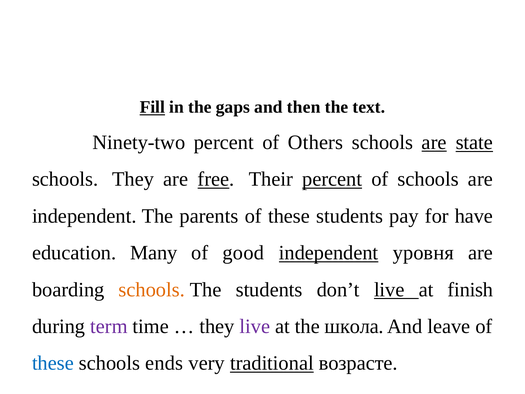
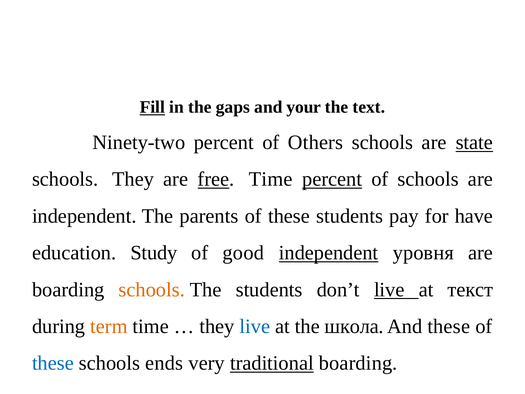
then: then -> your (304, 107)
are underline: present -> none (434, 142)
free Their: Their -> Time (271, 179)
Many: Many -> Study (154, 253)
finish: finish -> текст (470, 289)
term colour: purple -> orange (109, 326)
live colour: purple -> blue (255, 326)
And leave: leave -> these (449, 326)
traditional возрасте: возрасте -> boarding (358, 363)
